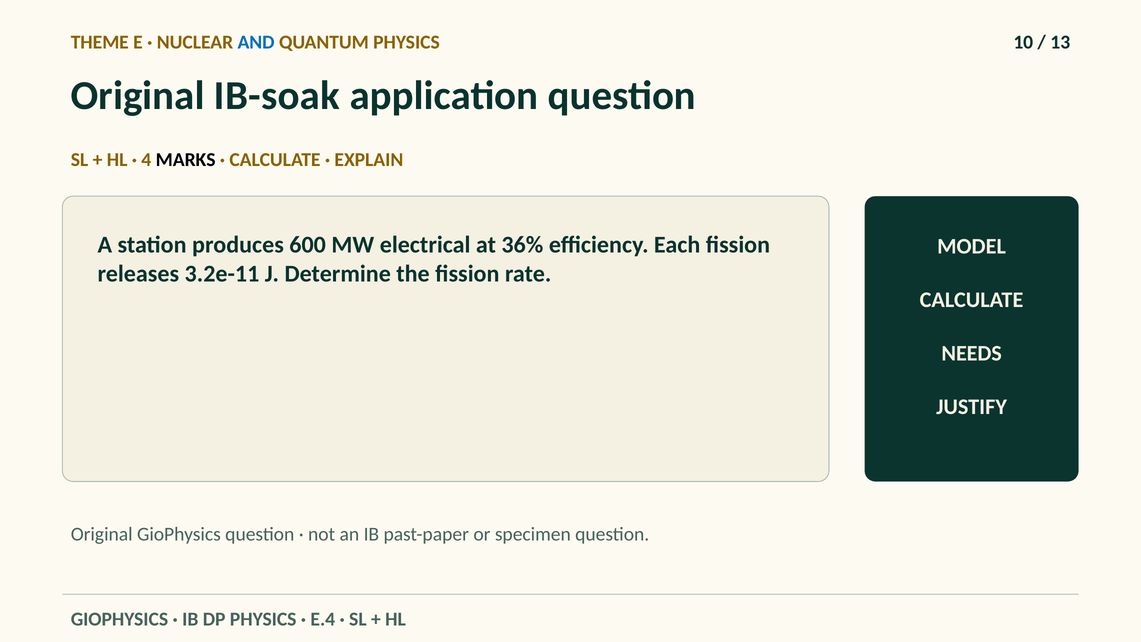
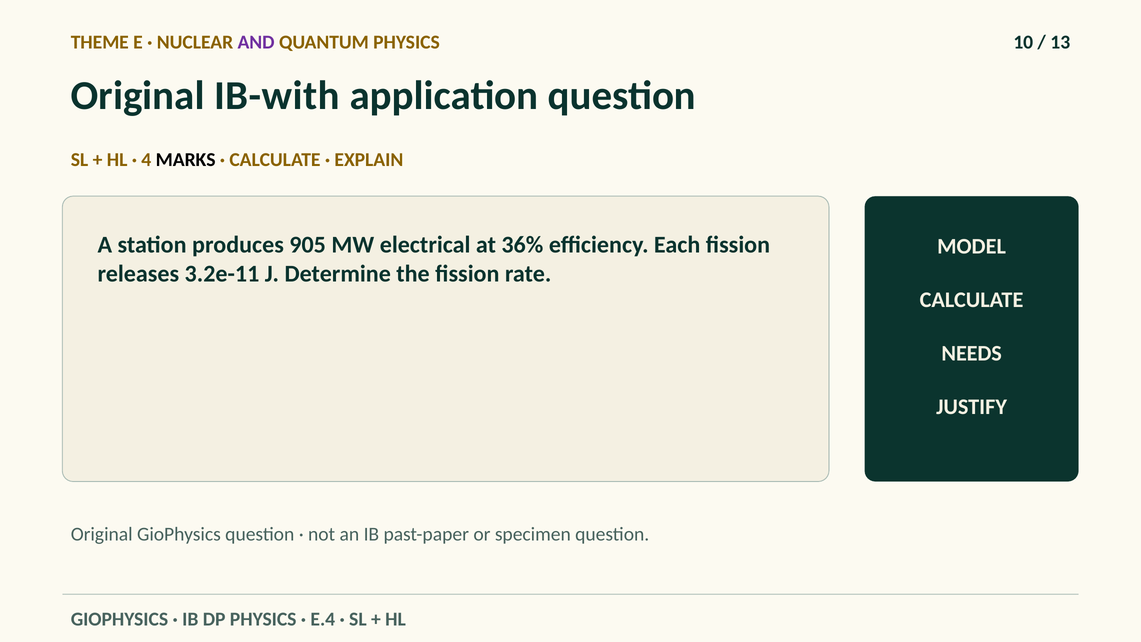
AND colour: blue -> purple (256, 42)
IB-soak: IB-soak -> IB-with (277, 96)
600: 600 -> 905 (308, 245)
